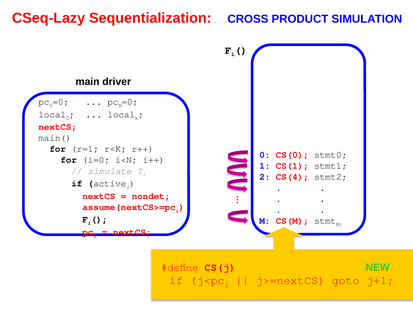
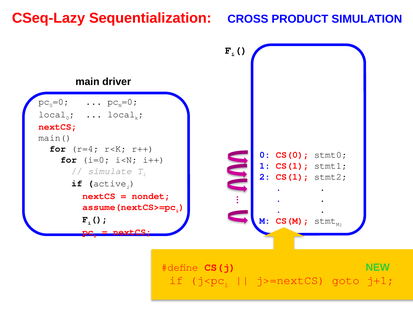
r=1: r=1 -> r=4 (85, 149)
2 CS(4: CS(4 -> CS(1 (292, 177)
